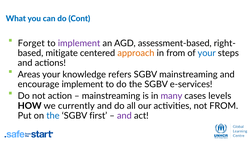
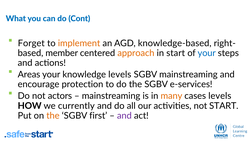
implement colour: purple -> orange (79, 43)
assessment-based: assessment-based -> knowledge-based (175, 43)
mitigate: mitigate -> member (62, 53)
in from: from -> start (176, 53)
knowledge refers: refers -> levels (120, 74)
encourage implement: implement -> protection (82, 84)
action: action -> actors (60, 96)
many colour: purple -> orange (171, 96)
not FROM: FROM -> START (224, 106)
the colour: blue -> orange (53, 115)
